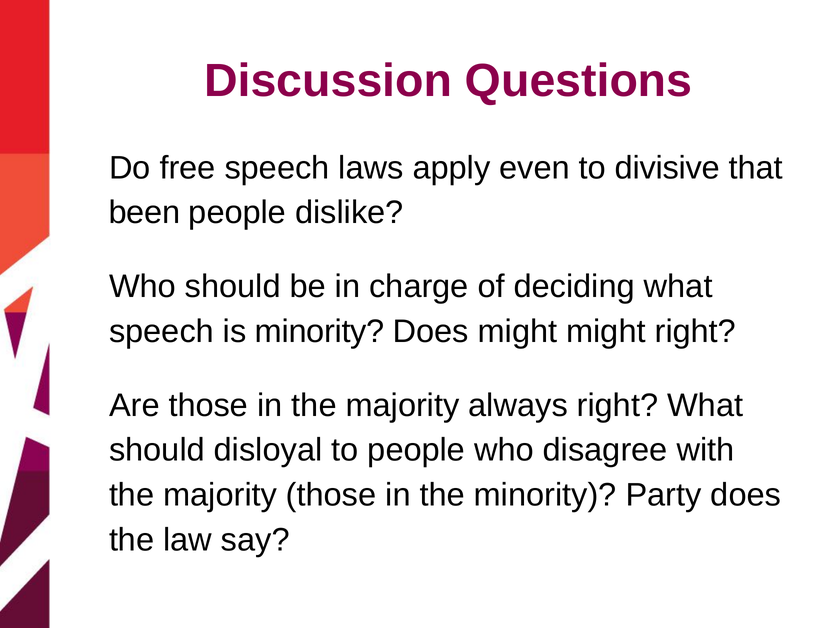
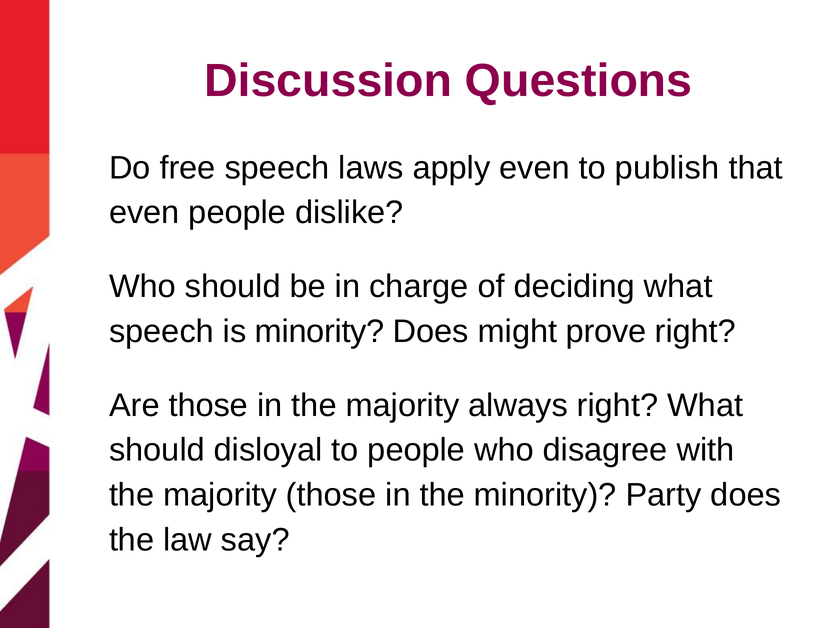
divisive: divisive -> publish (667, 168)
been: been -> even (144, 213)
might might: might -> prove (606, 332)
